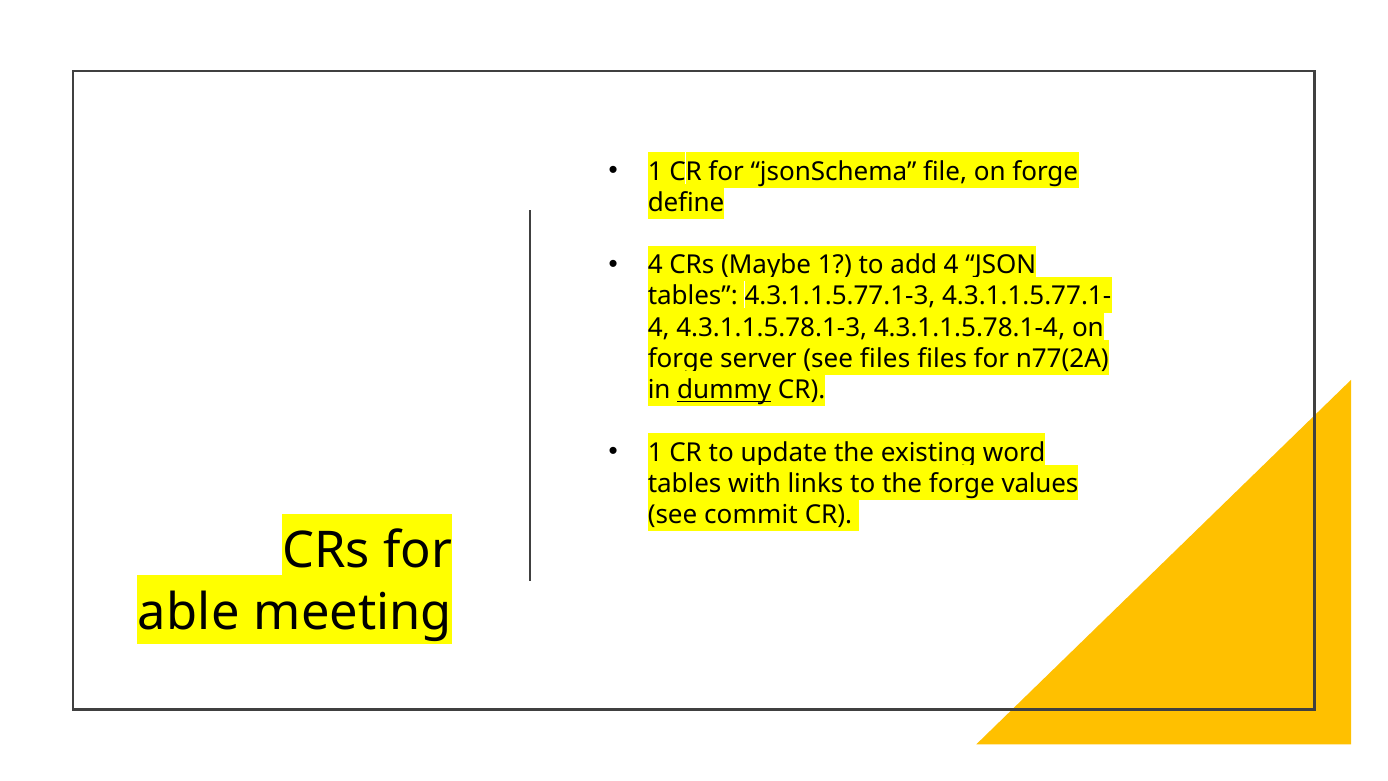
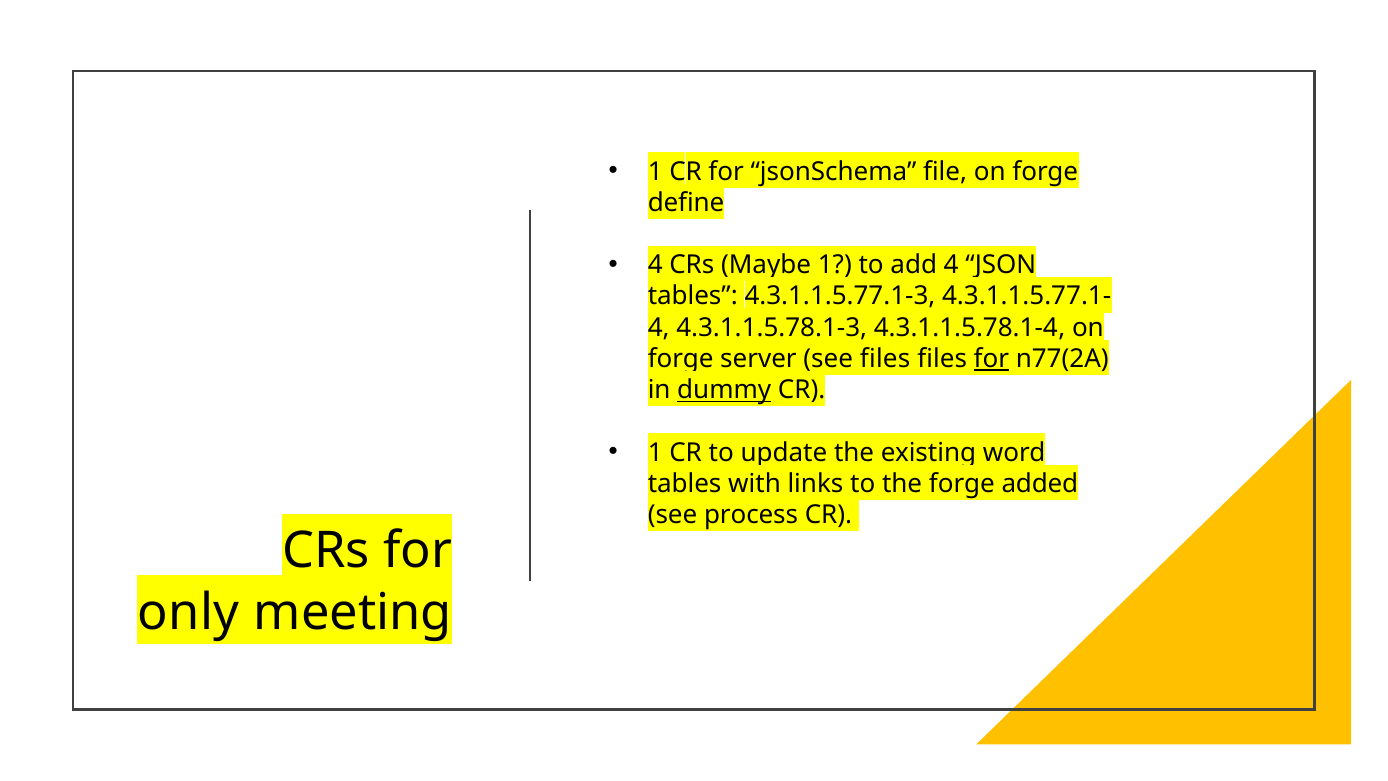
for underline: none -> present (991, 359)
values: values -> added (1040, 484)
commit: commit -> process (751, 515)
able: able -> only (188, 613)
